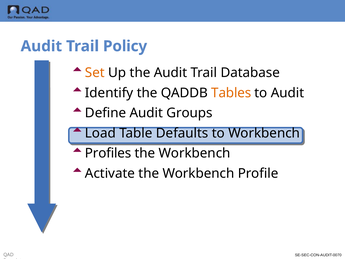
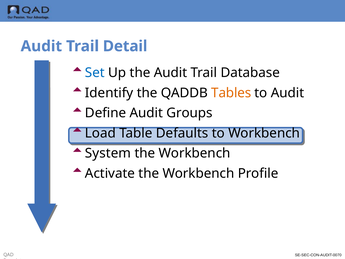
Policy: Policy -> Detail (125, 46)
Set colour: orange -> blue (95, 73)
Profiles: Profiles -> System (108, 153)
